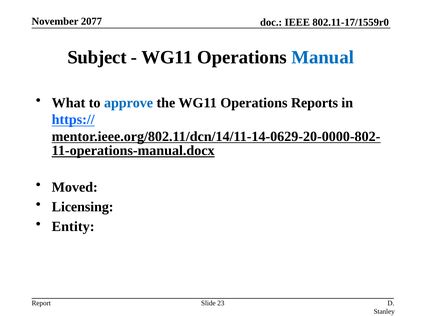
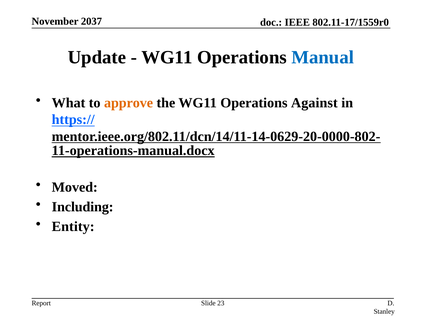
2077: 2077 -> 2037 (91, 21)
Subject: Subject -> Update (97, 58)
approve colour: blue -> orange (129, 103)
Reports: Reports -> Against (314, 103)
Licensing: Licensing -> Including (83, 207)
